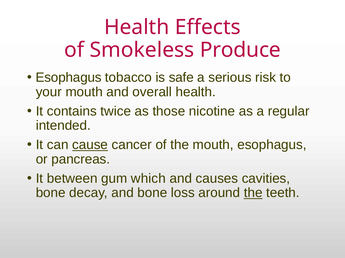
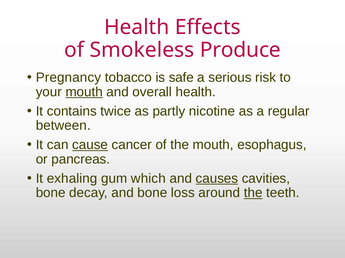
Esophagus: Esophagus -> Pregnancy (68, 78)
mouth underline: none -> present (84, 92)
those: those -> partly (169, 111)
intended: intended -> between (63, 126)
between: between -> exhaling (72, 179)
causes underline: none -> present (217, 179)
